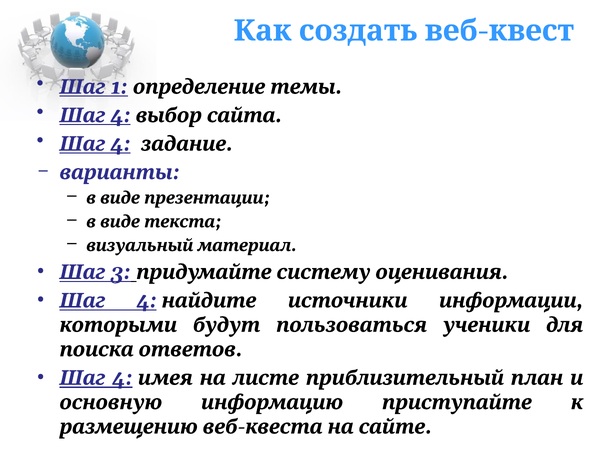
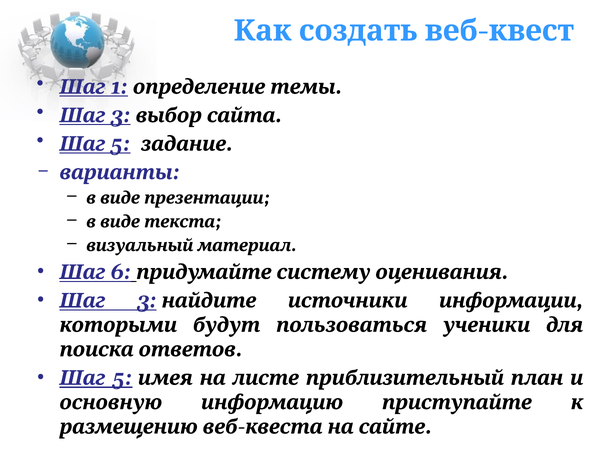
4: 4 -> 3 (121, 116)
4: 4 -> 5 (120, 144)
3: 3 -> 6 (121, 272)
4: 4 -> 3 (147, 301)
4: 4 -> 5 (122, 378)
